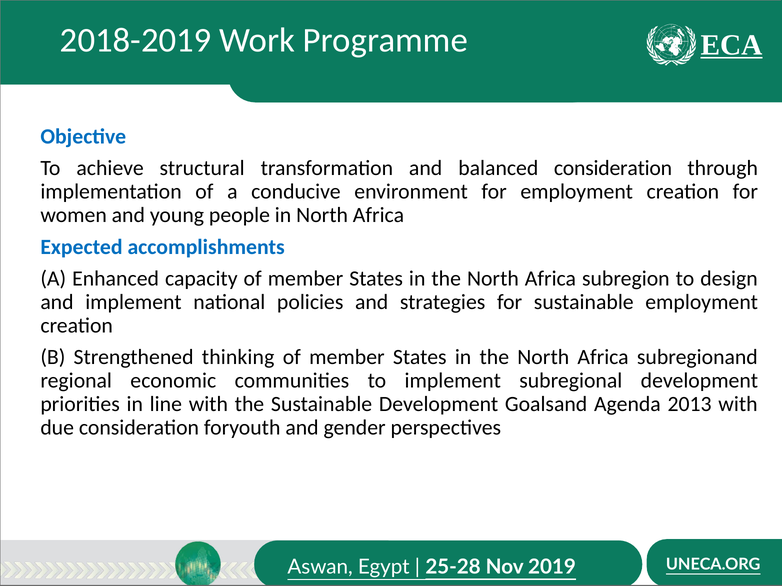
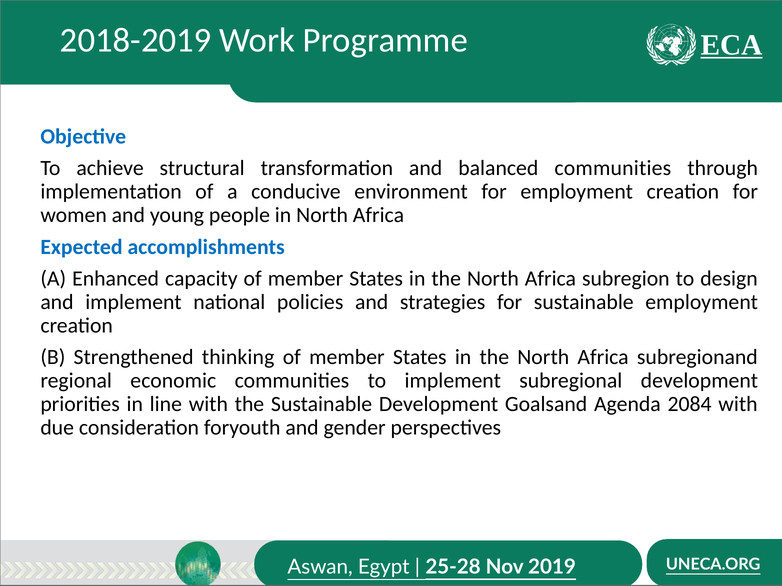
balanced consideration: consideration -> communities (613, 168)
2013: 2013 -> 2084 (690, 404)
